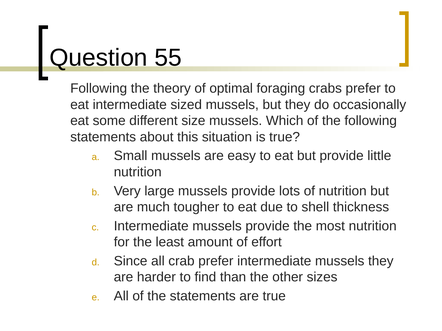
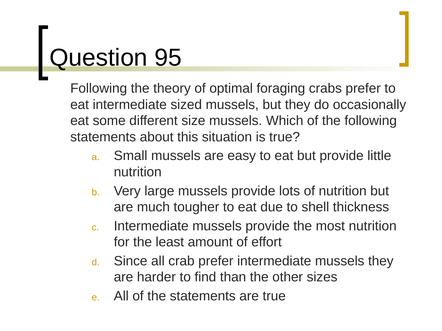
55: 55 -> 95 (168, 58)
